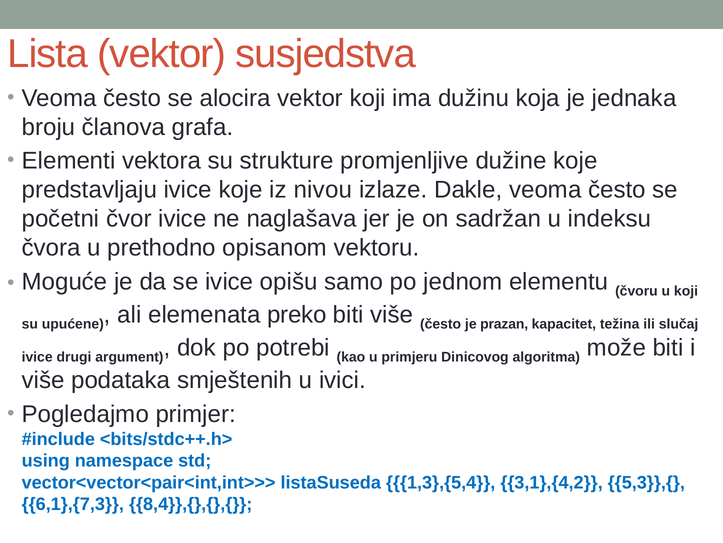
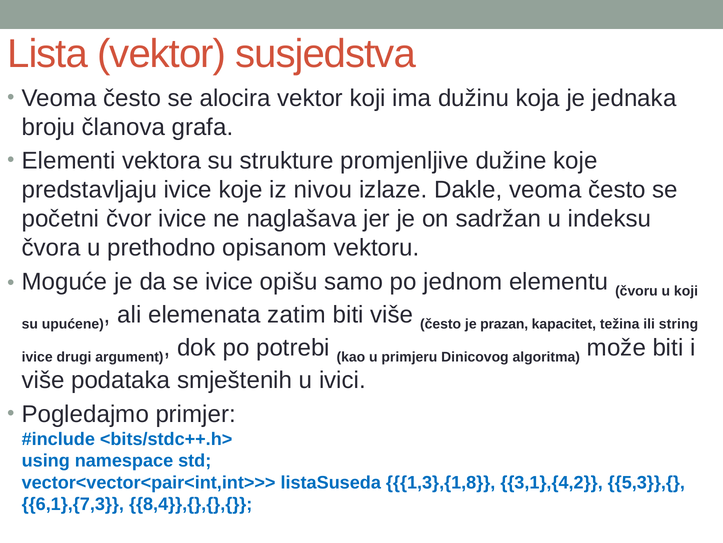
preko: preko -> zatim (297, 314)
slučaj: slučaj -> string (679, 324)
1,3},{5,4: 1,3},{5,4 -> 1,3},{1,8 (441, 482)
